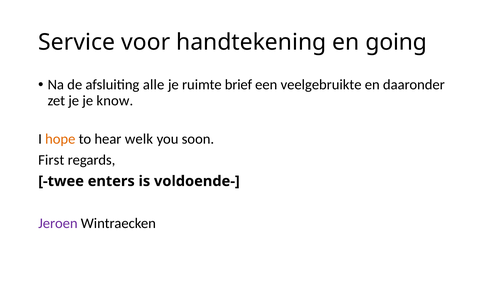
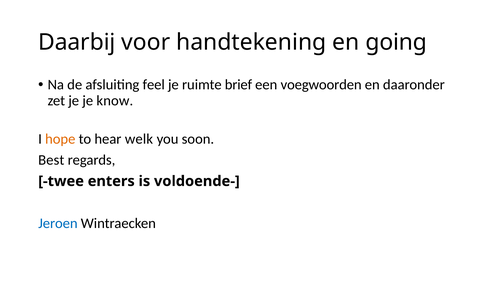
Service: Service -> Daarbij (77, 42)
alle: alle -> feel (154, 85)
veelgebruikte: veelgebruikte -> voegwoorden (321, 85)
First: First -> Best (51, 160)
Jeroen colour: purple -> blue (58, 223)
